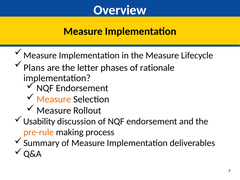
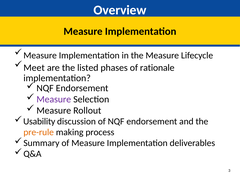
Plans: Plans -> Meet (34, 68)
letter: letter -> listed (88, 68)
Measure colour: orange -> purple (54, 99)
